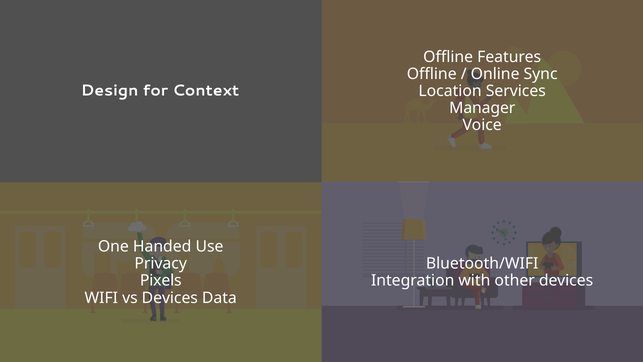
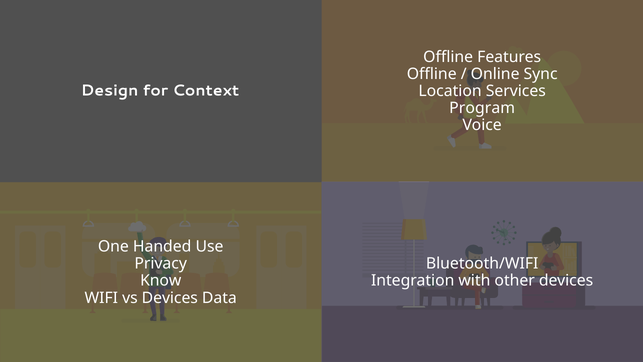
Manager: Manager -> Program (482, 108)
Pixels: Pixels -> Know (161, 280)
